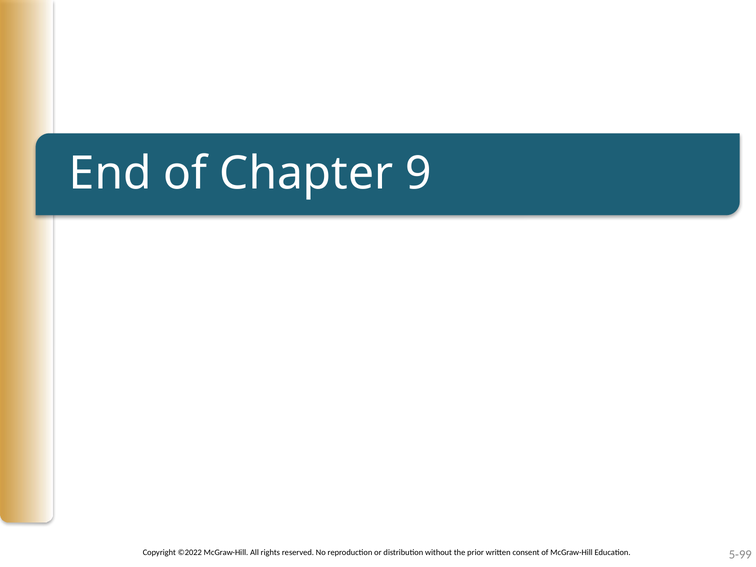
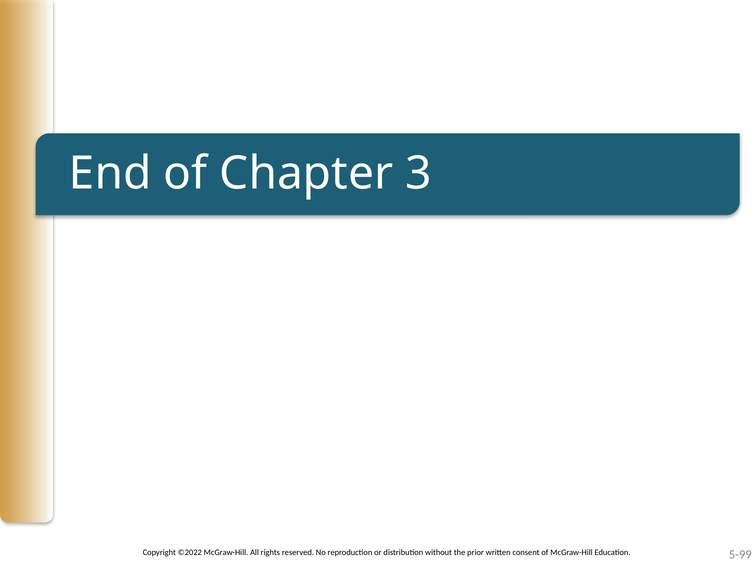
9: 9 -> 3 (418, 173)
